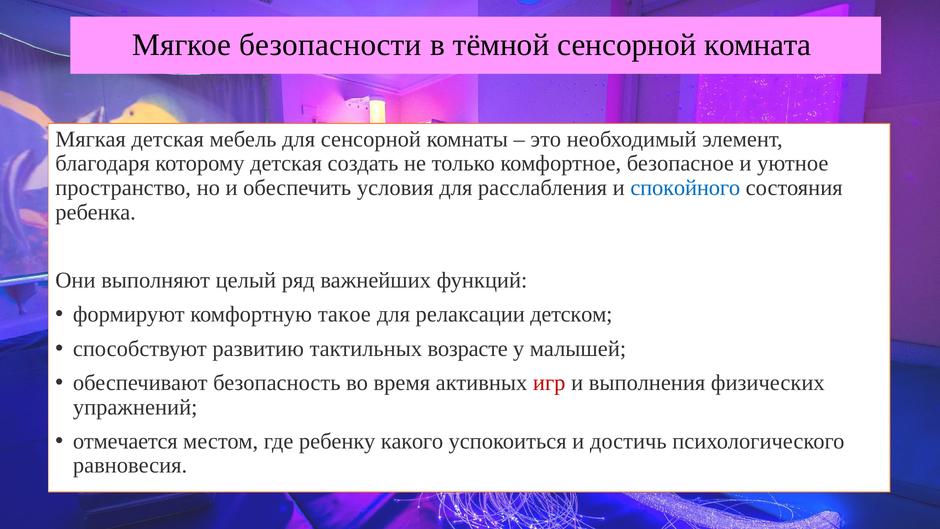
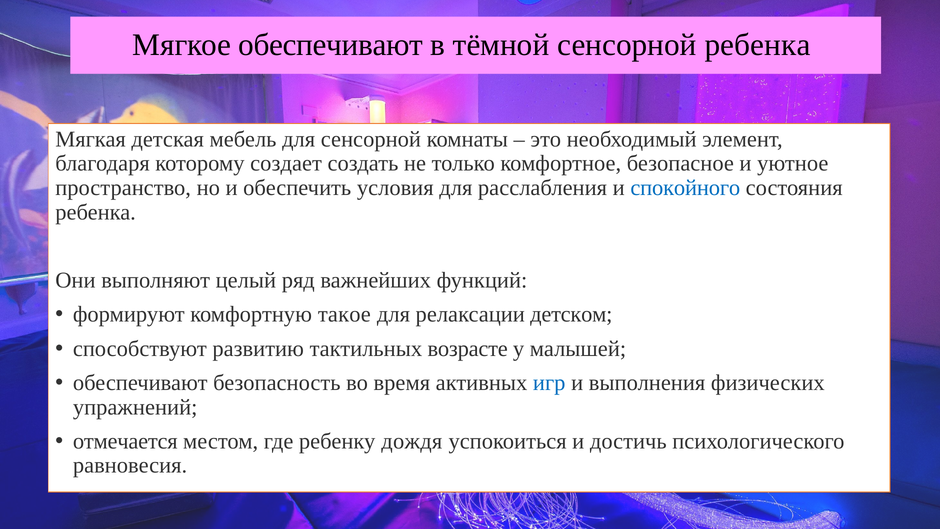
Мягкое безопасности: безопасности -> обеспечивают (331, 45)
сенсорной комната: комната -> ребенка (757, 45)
которому детская: детская -> создает (286, 163)
игр colour: red -> blue (549, 383)
какого: какого -> дождя (412, 441)
